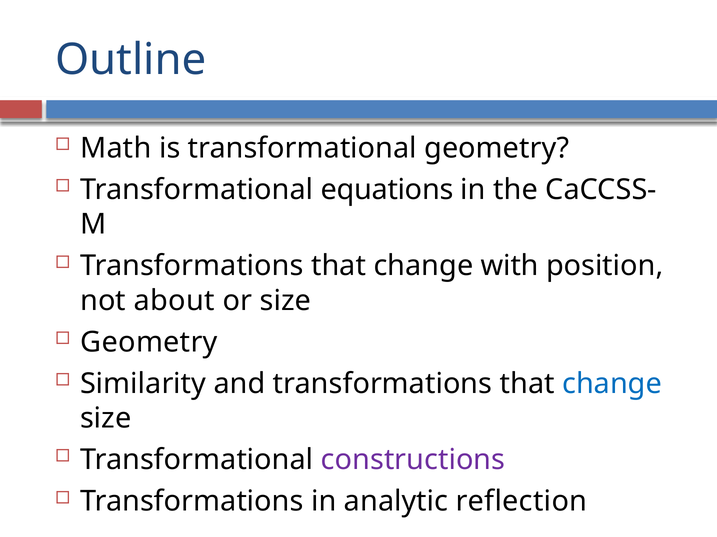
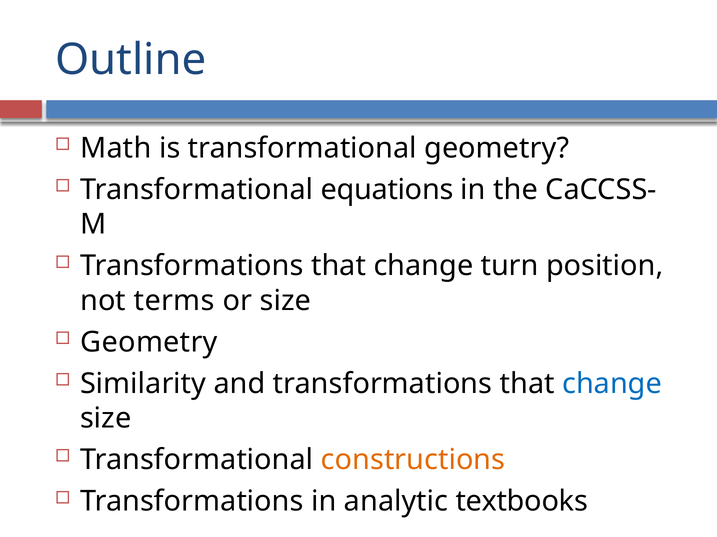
with: with -> turn (510, 266)
about: about -> terms (174, 301)
constructions colour: purple -> orange (413, 461)
reflection: reflection -> textbooks (522, 502)
